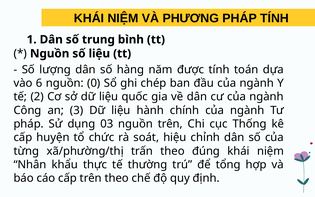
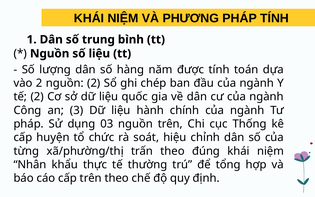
vào 6: 6 -> 2 (39, 83)
nguồn 0: 0 -> 2 (94, 83)
